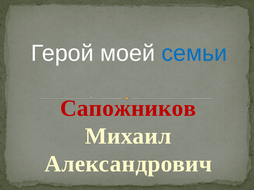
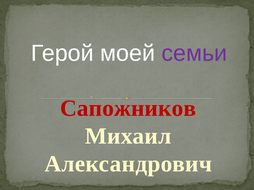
семьи colour: blue -> purple (194, 53)
